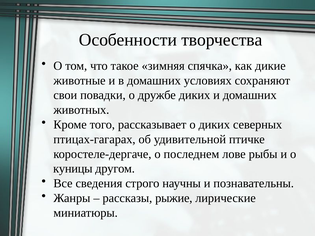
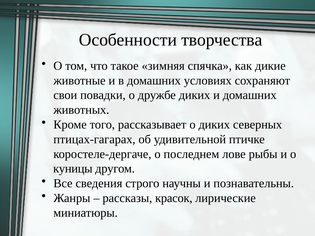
рыжие: рыжие -> красок (174, 198)
